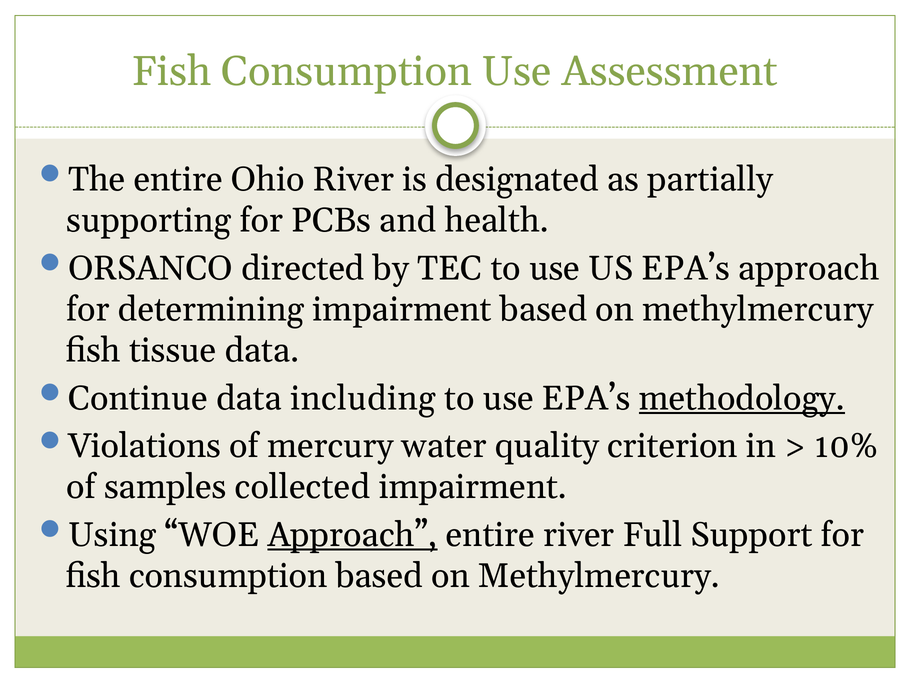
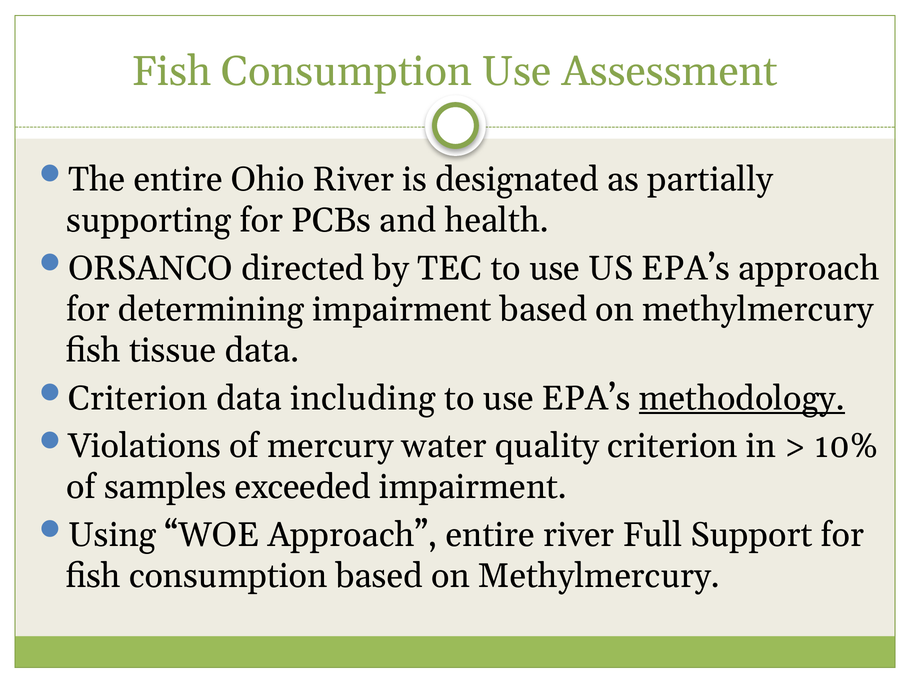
Continue: Continue -> Criterion (138, 398)
collected: collected -> exceeded (303, 487)
Approach underline: present -> none (353, 535)
